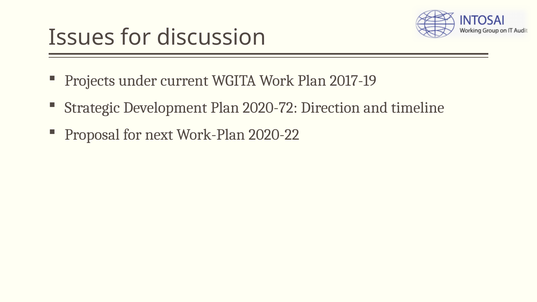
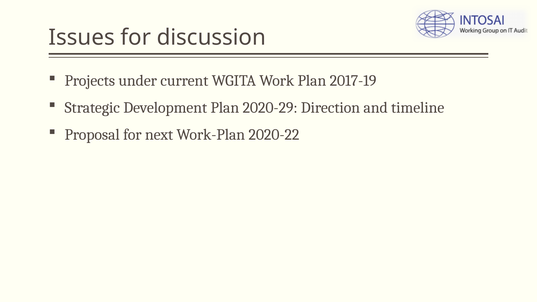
2020-72: 2020-72 -> 2020-29 (270, 108)
